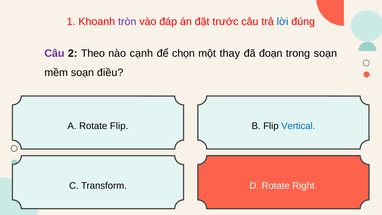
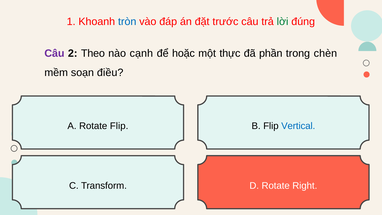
tròn colour: purple -> blue (127, 22)
lời colour: blue -> green (283, 22)
chọn: chọn -> hoặc (183, 53)
thay: thay -> thực (230, 53)
đoạn: đoạn -> phần (271, 53)
trong soạn: soạn -> chèn (325, 53)
